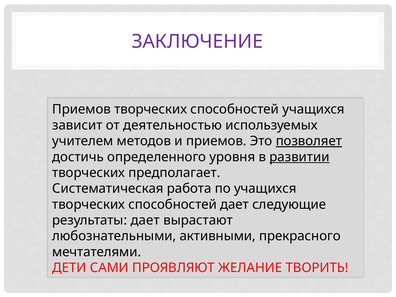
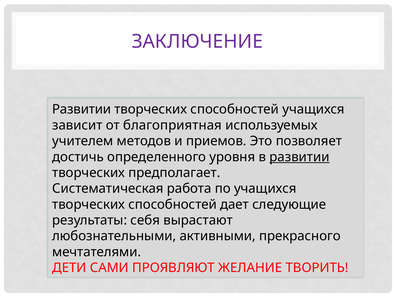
Приемов: Приемов -> Развитии (82, 109)
деятельностью: деятельностью -> благоприятная (172, 125)
позволяет underline: present -> none (309, 141)
результаты дает: дает -> себя (145, 220)
